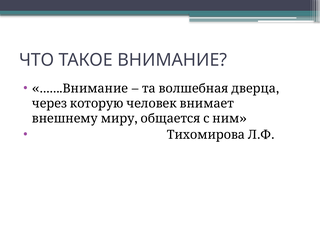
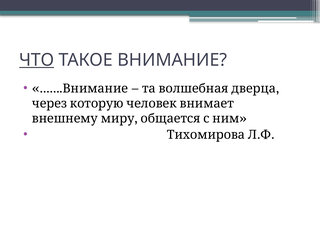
ЧТО underline: none -> present (37, 60)
